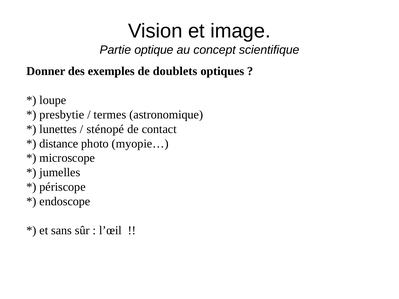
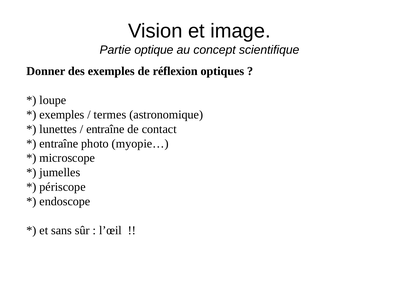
doublets: doublets -> réflexion (175, 71)
presbytie: presbytie -> exemples (62, 115)
sténopé: sténopé -> entraîne (105, 129)
distance: distance -> entraîne (59, 144)
